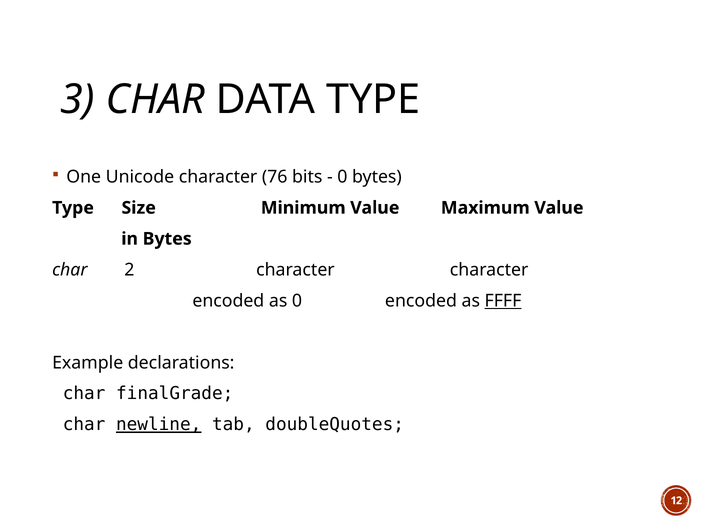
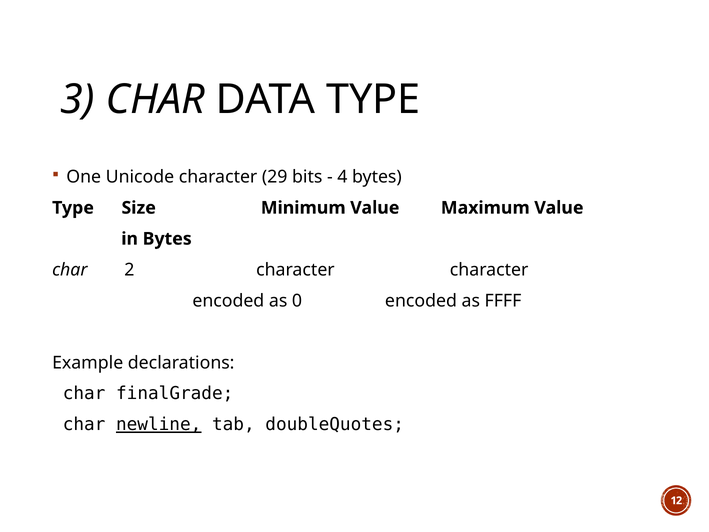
76: 76 -> 29 (275, 177)
0: 0 -> 4 (342, 177)
FFFF underline: present -> none (503, 301)
